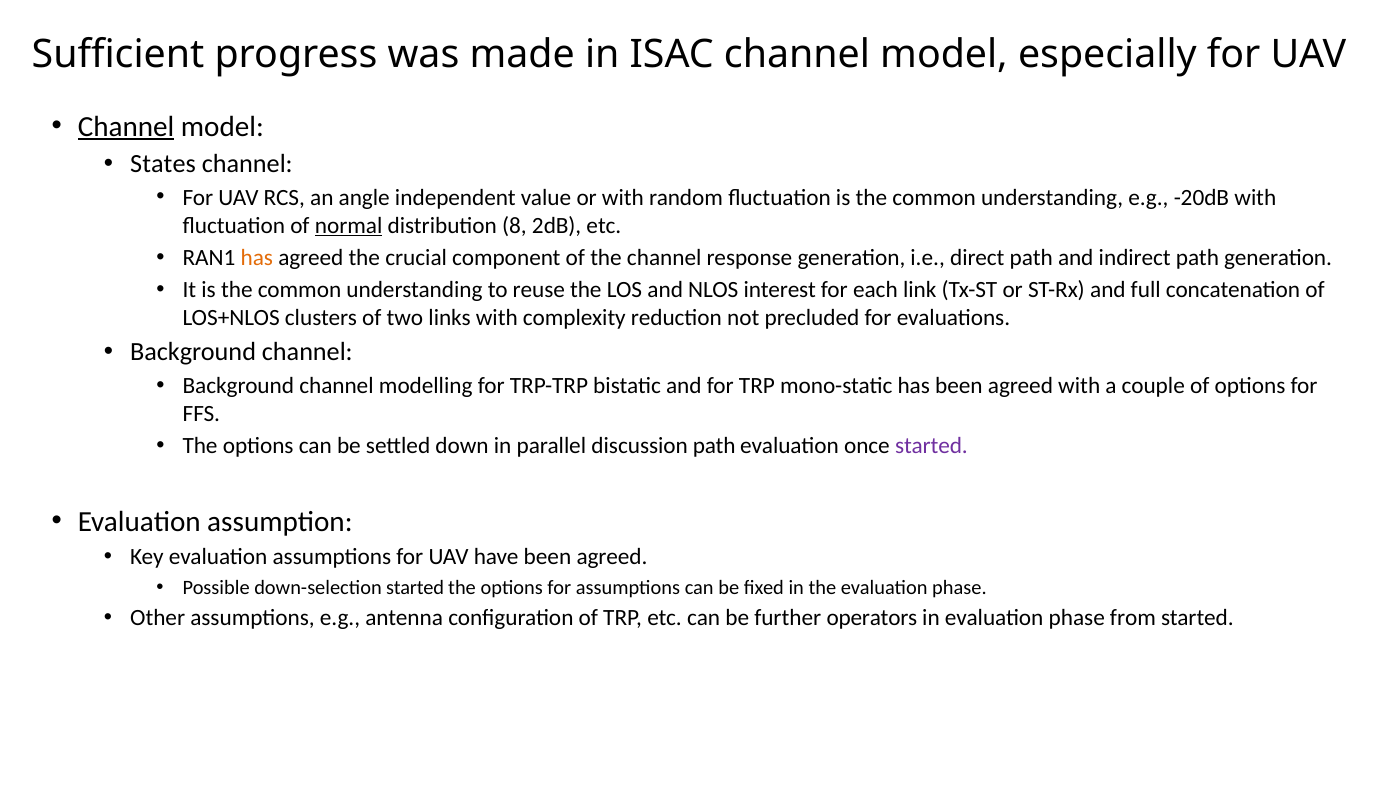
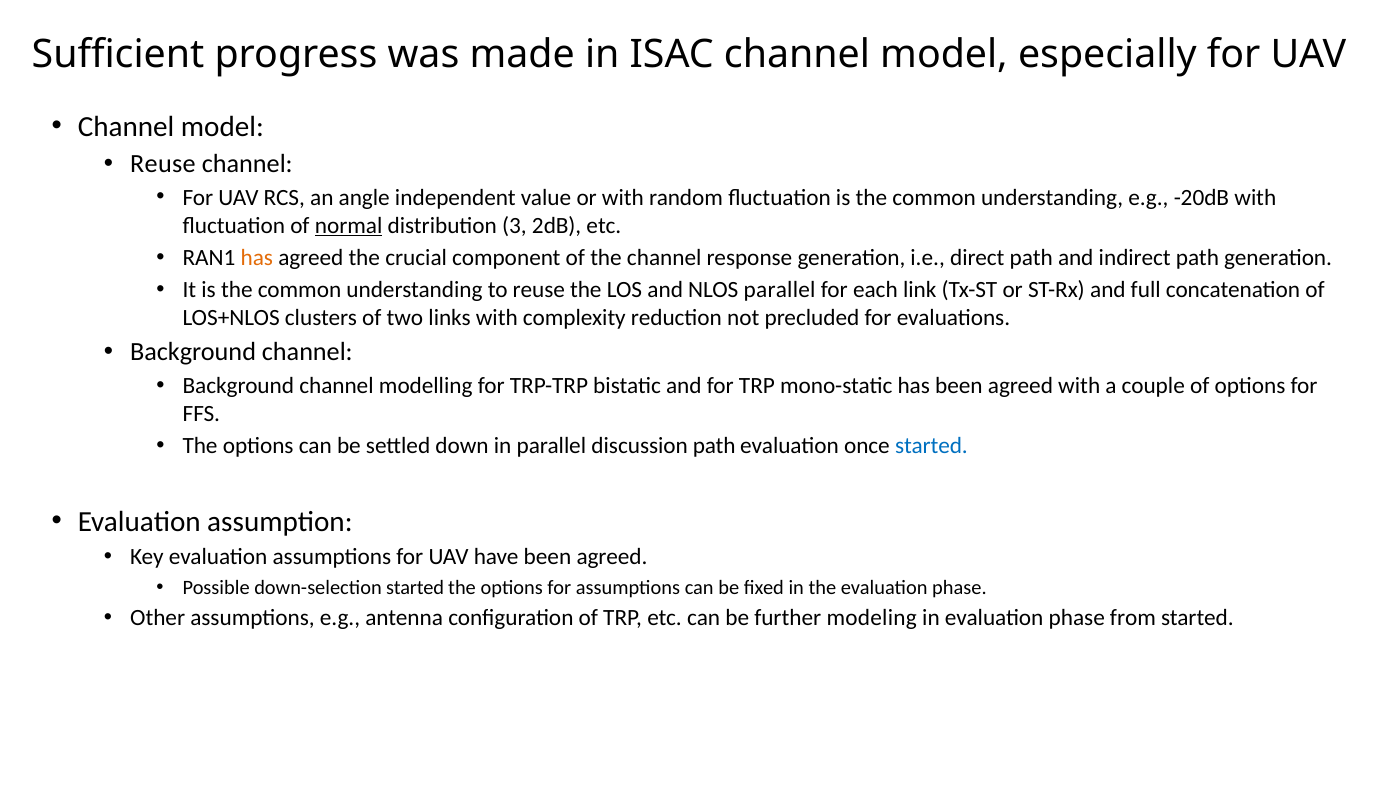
Channel underline: present -> none (126, 127)
States: States -> Reuse (163, 164)
8: 8 -> 3 (514, 226)
NLOS interest: interest -> parallel (780, 290)
started colour: purple -> blue (931, 446)
operators: operators -> modeling (872, 619)
